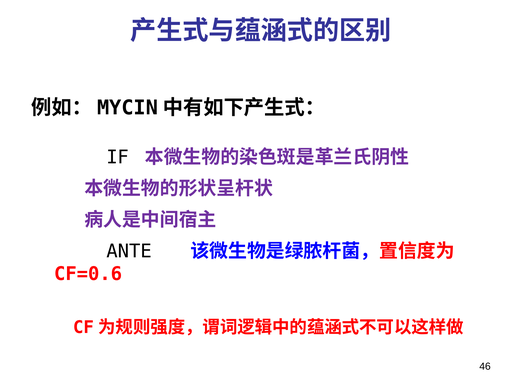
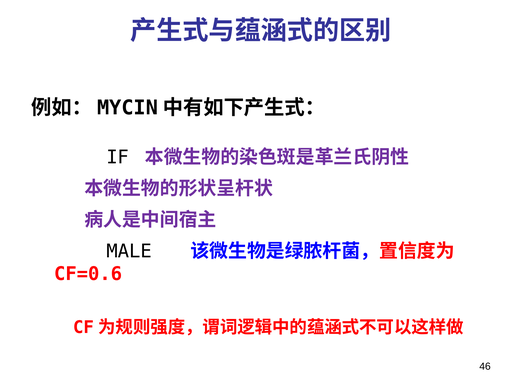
ANTE: ANTE -> MALE (129, 251)
